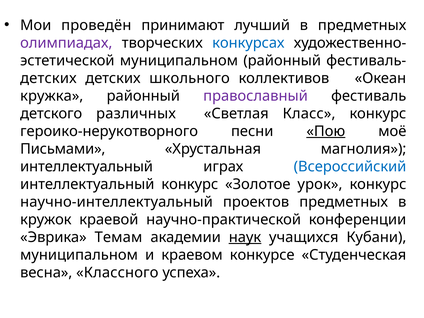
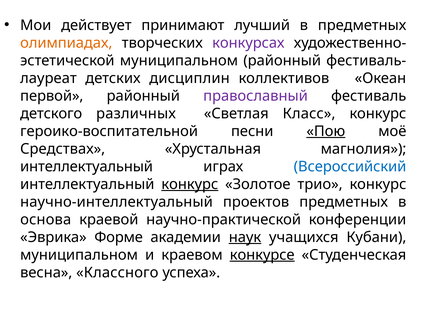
проведён: проведён -> действует (96, 25)
олимпиадах colour: purple -> orange (66, 43)
конкурсах colour: blue -> purple (248, 43)
детских: детских -> лауреат (48, 78)
школьного: школьного -> дисциплин (190, 78)
кружка: кружка -> первой (52, 96)
героико-нерукотворного: героико-нерукотворного -> героико-воспитательной (109, 131)
Письмами: Письмами -> Средствах (63, 149)
конкурс underline: none -> present (190, 184)
урок: урок -> трио (320, 184)
кружок: кружок -> основа (46, 220)
Темам: Темам -> Форме (119, 237)
конкурсе underline: none -> present (262, 255)
